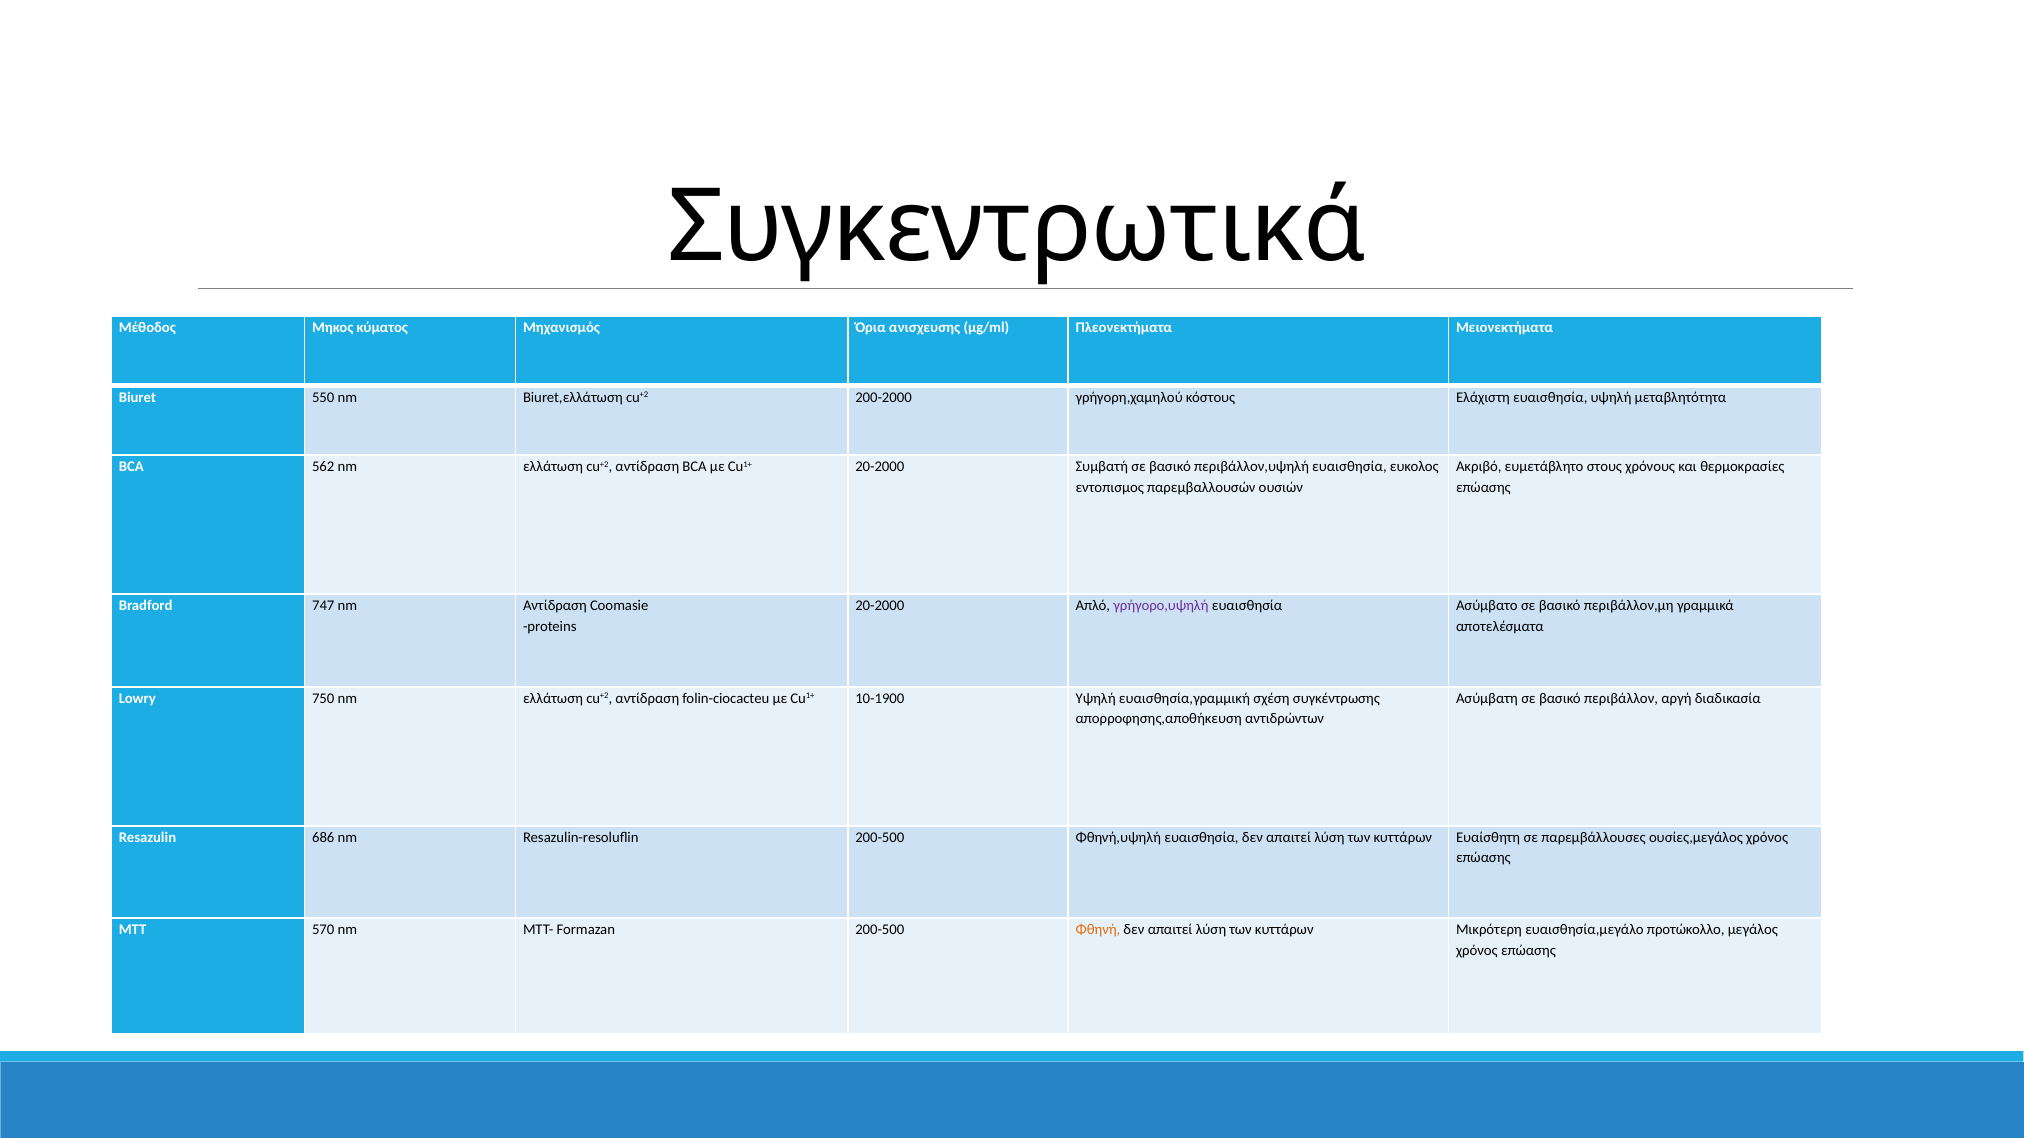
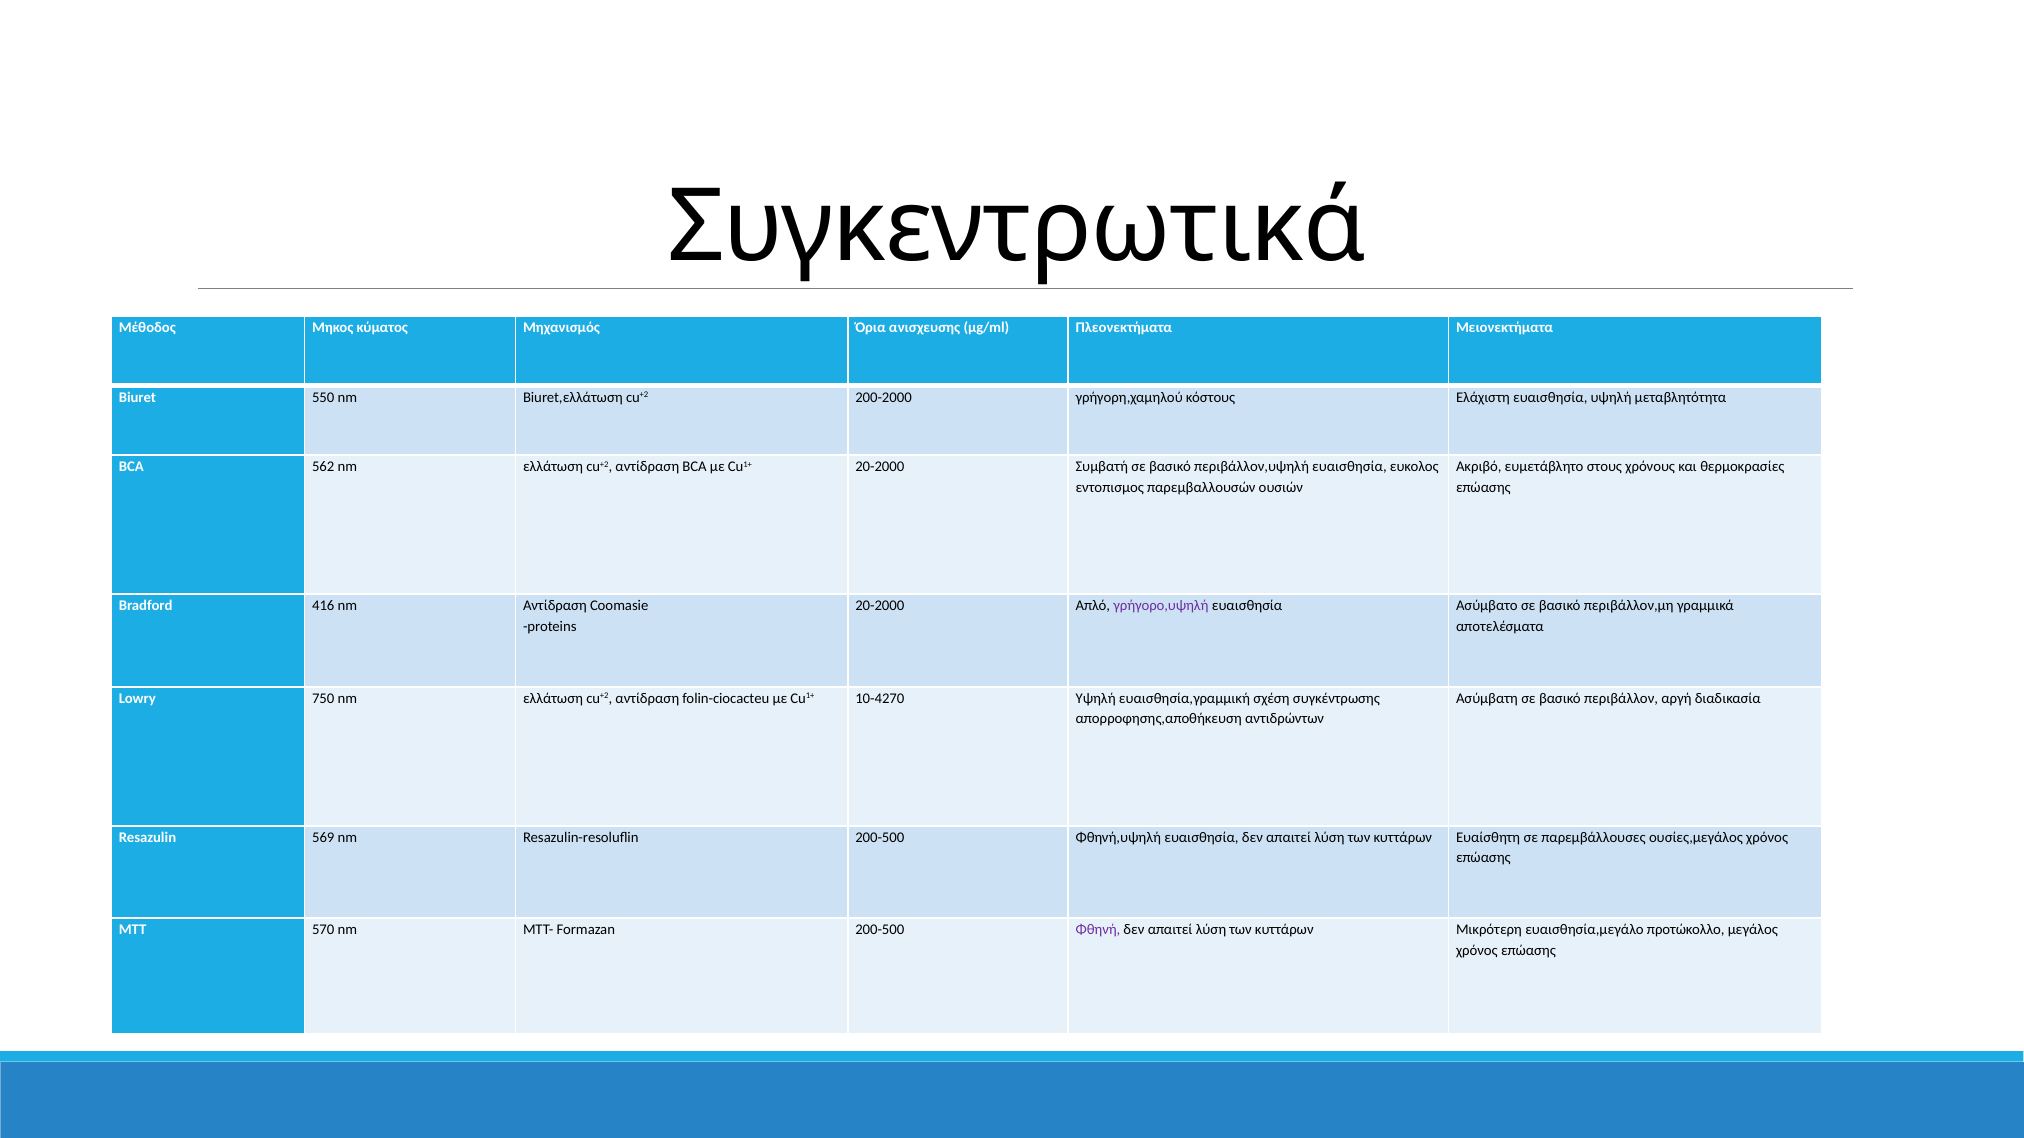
747: 747 -> 416 (323, 606)
10-1900: 10-1900 -> 10-4270 (880, 699)
686: 686 -> 569 (323, 838)
Φθηνή colour: orange -> purple (1098, 930)
